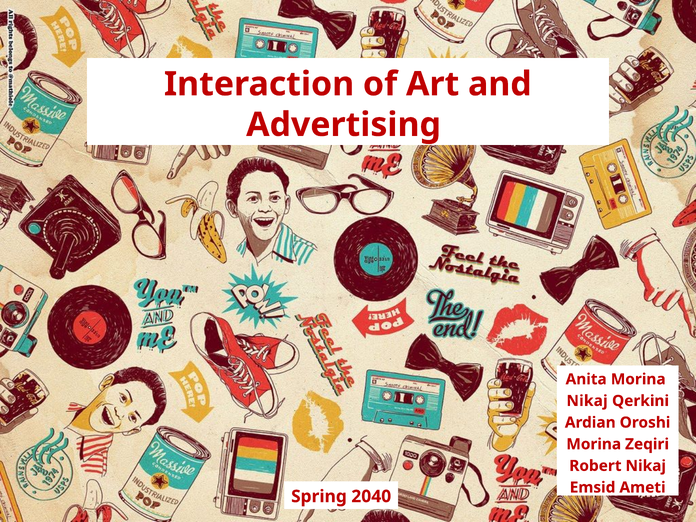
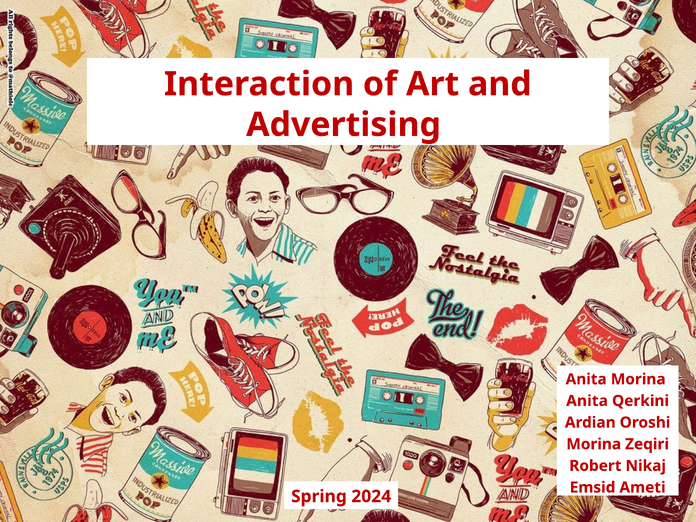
Nikaj: Nikaj -> Anita (587, 401)
2040: 2040 -> 2024 (371, 496)
